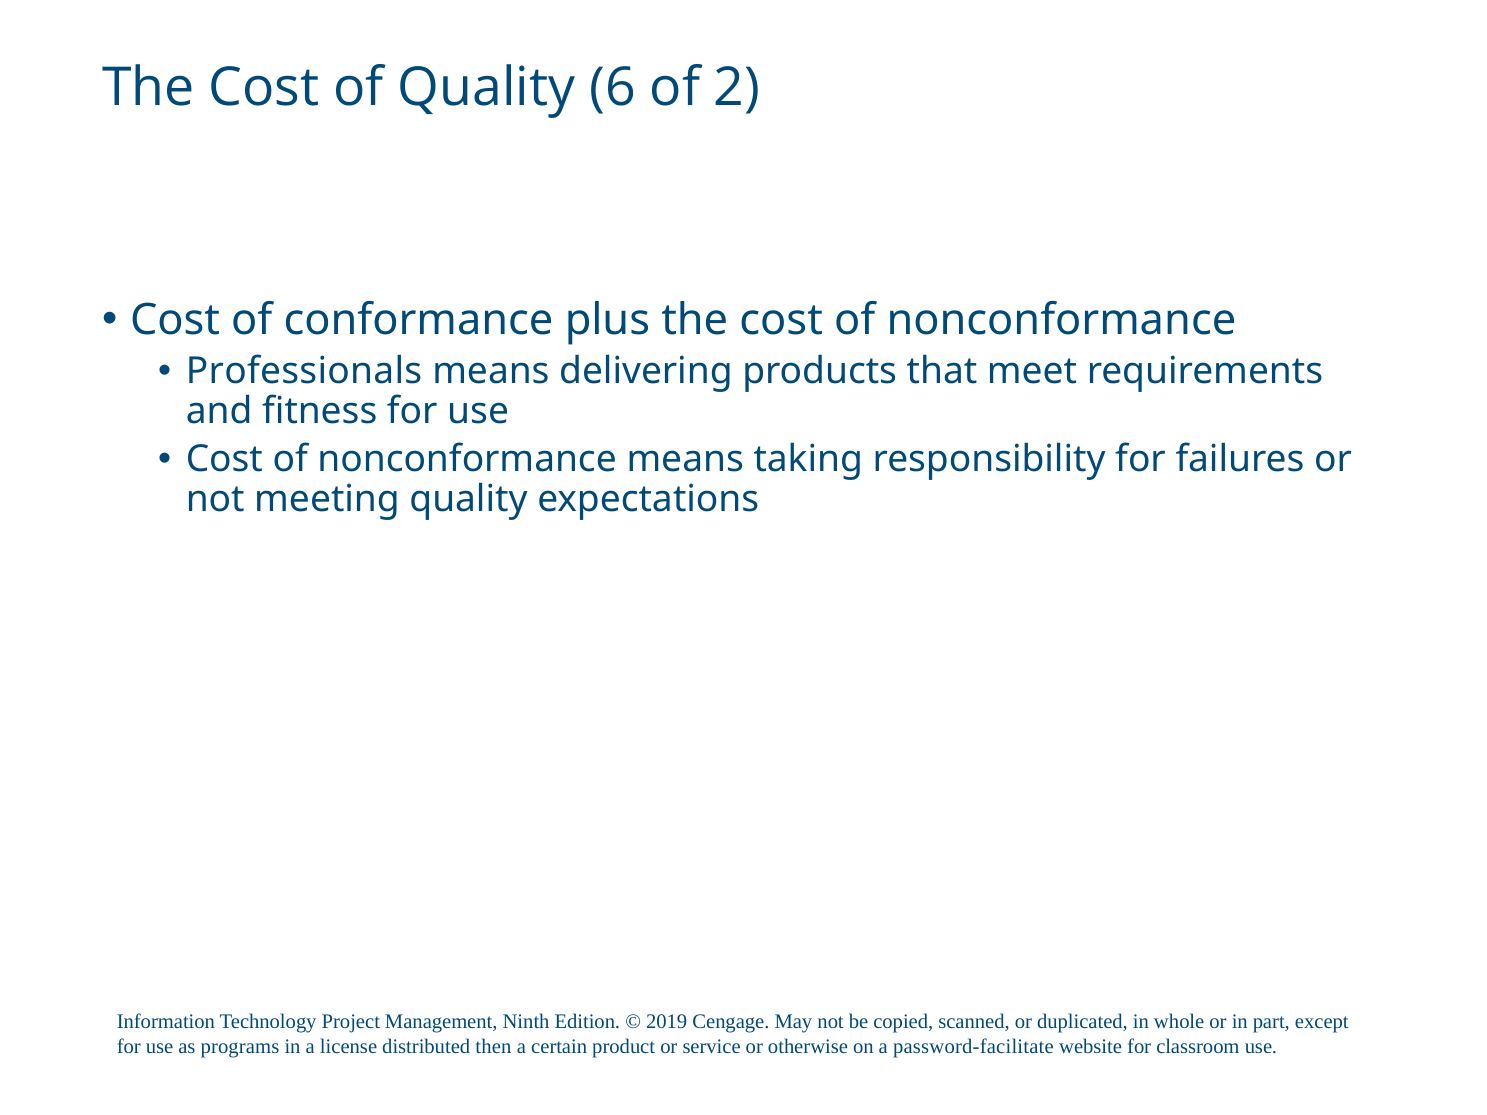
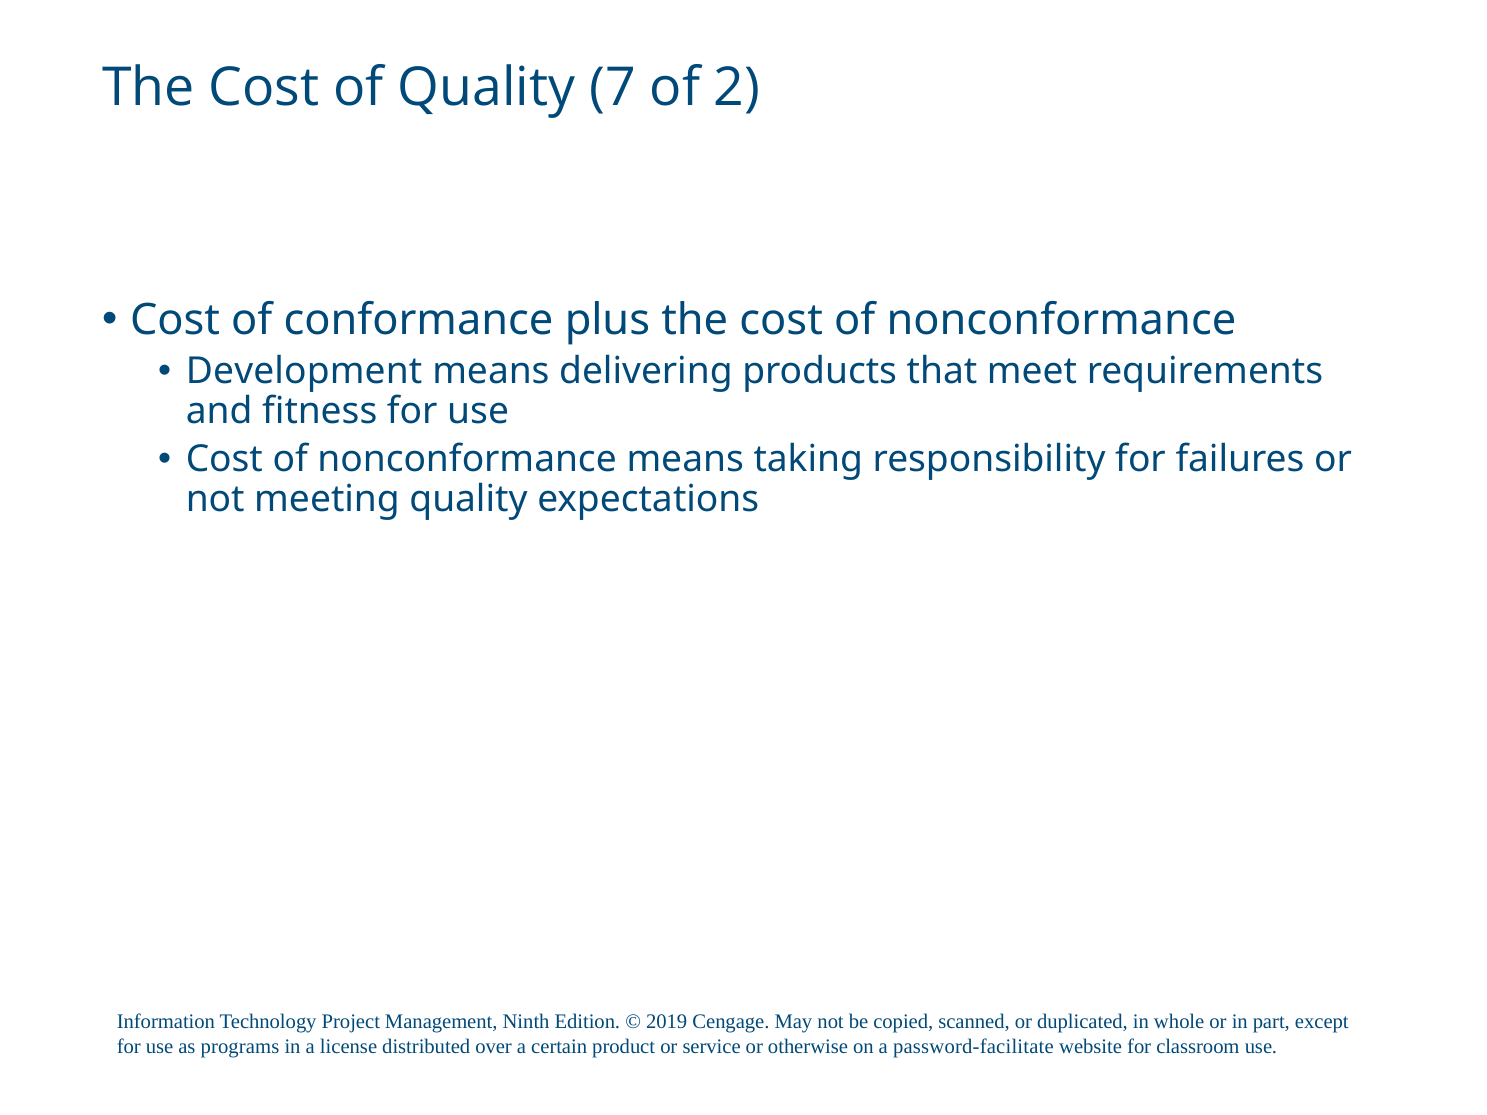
6: 6 -> 7 (613, 88)
Professionals: Professionals -> Development (304, 371)
then: then -> over (494, 1047)
